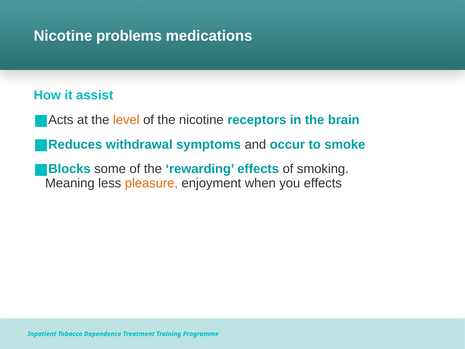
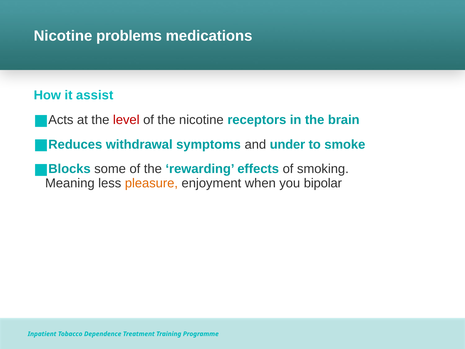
level colour: orange -> red (126, 120)
occur: occur -> under (287, 144)
you effects: effects -> bipolar (323, 183)
